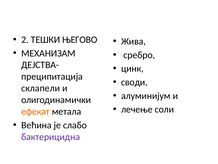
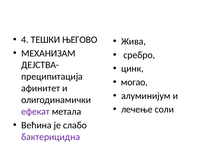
2: 2 -> 4 (25, 40)
своди: своди -> могао (134, 82)
склапели: склапели -> афинитет (41, 88)
ефекат colour: orange -> purple (35, 111)
